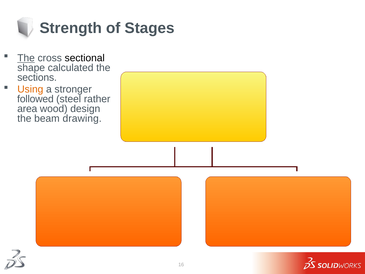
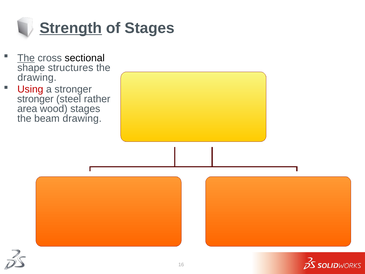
Strength underline: none -> present (71, 28)
calculated: calculated -> structures (71, 68)
sections: sections -> drawing (37, 78)
Using colour: orange -> red (30, 89)
followed: followed -> stronger (35, 99)
wood design: design -> stages (85, 109)
